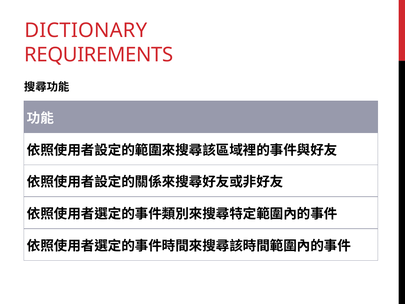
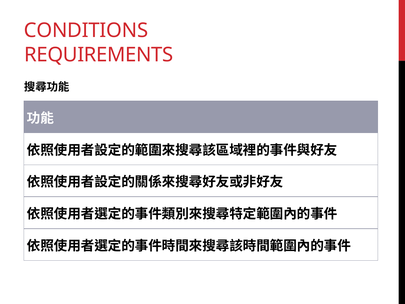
DICTIONARY: DICTIONARY -> CONDITIONS (86, 30)
